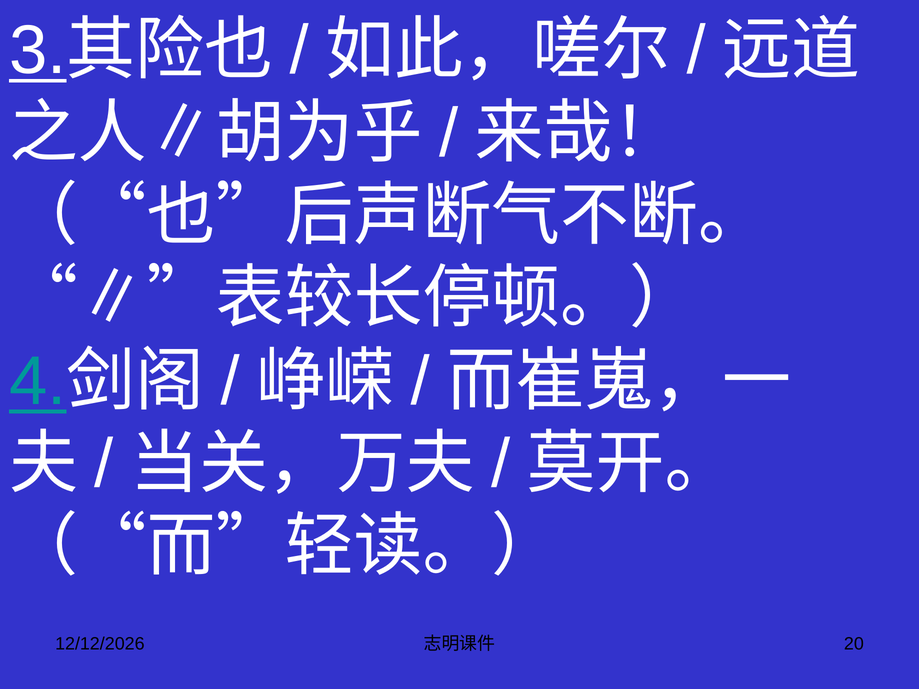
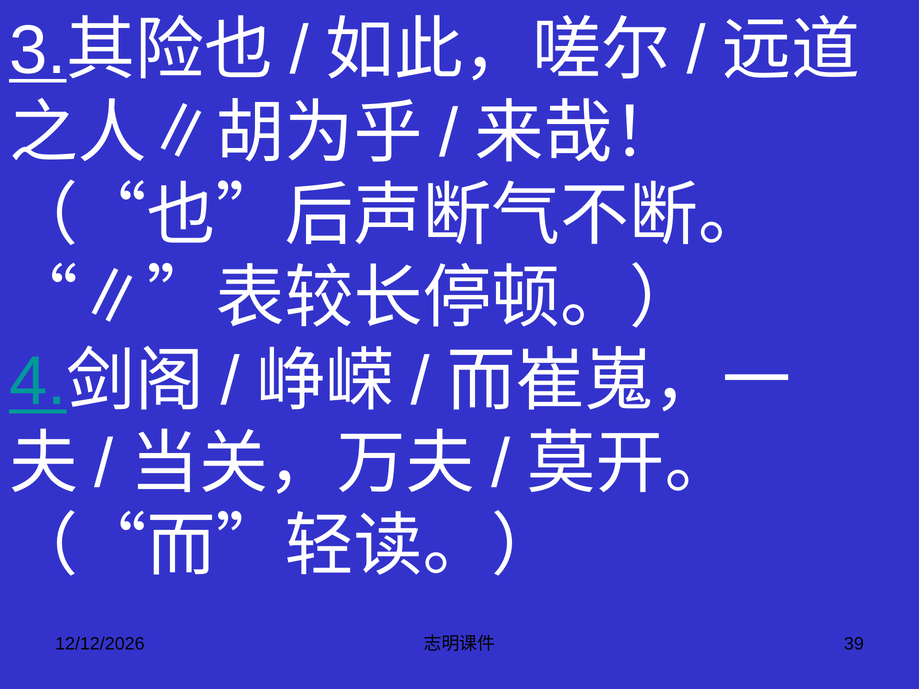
20: 20 -> 39 (854, 644)
